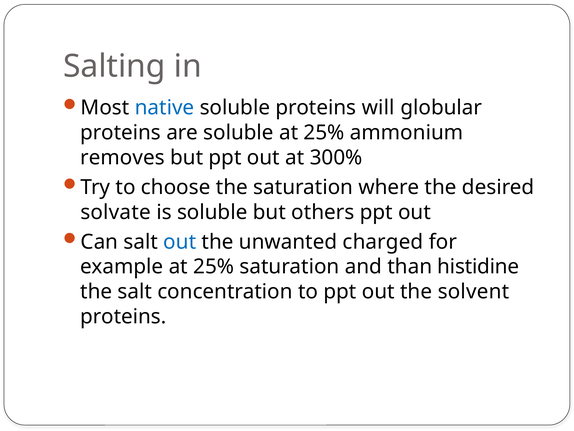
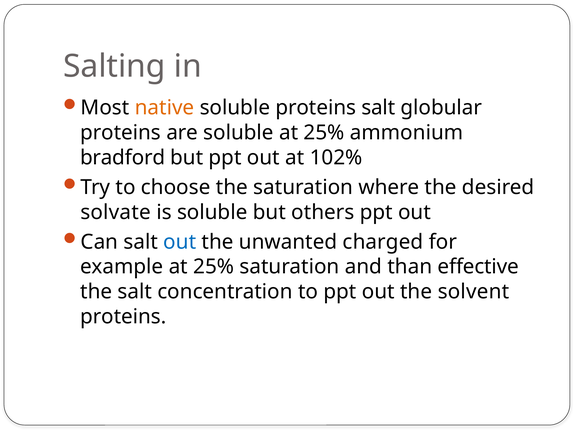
native colour: blue -> orange (164, 108)
proteins will: will -> salt (378, 108)
removes: removes -> bradford (123, 157)
300%: 300% -> 102% (336, 157)
histidine: histidine -> effective (478, 266)
